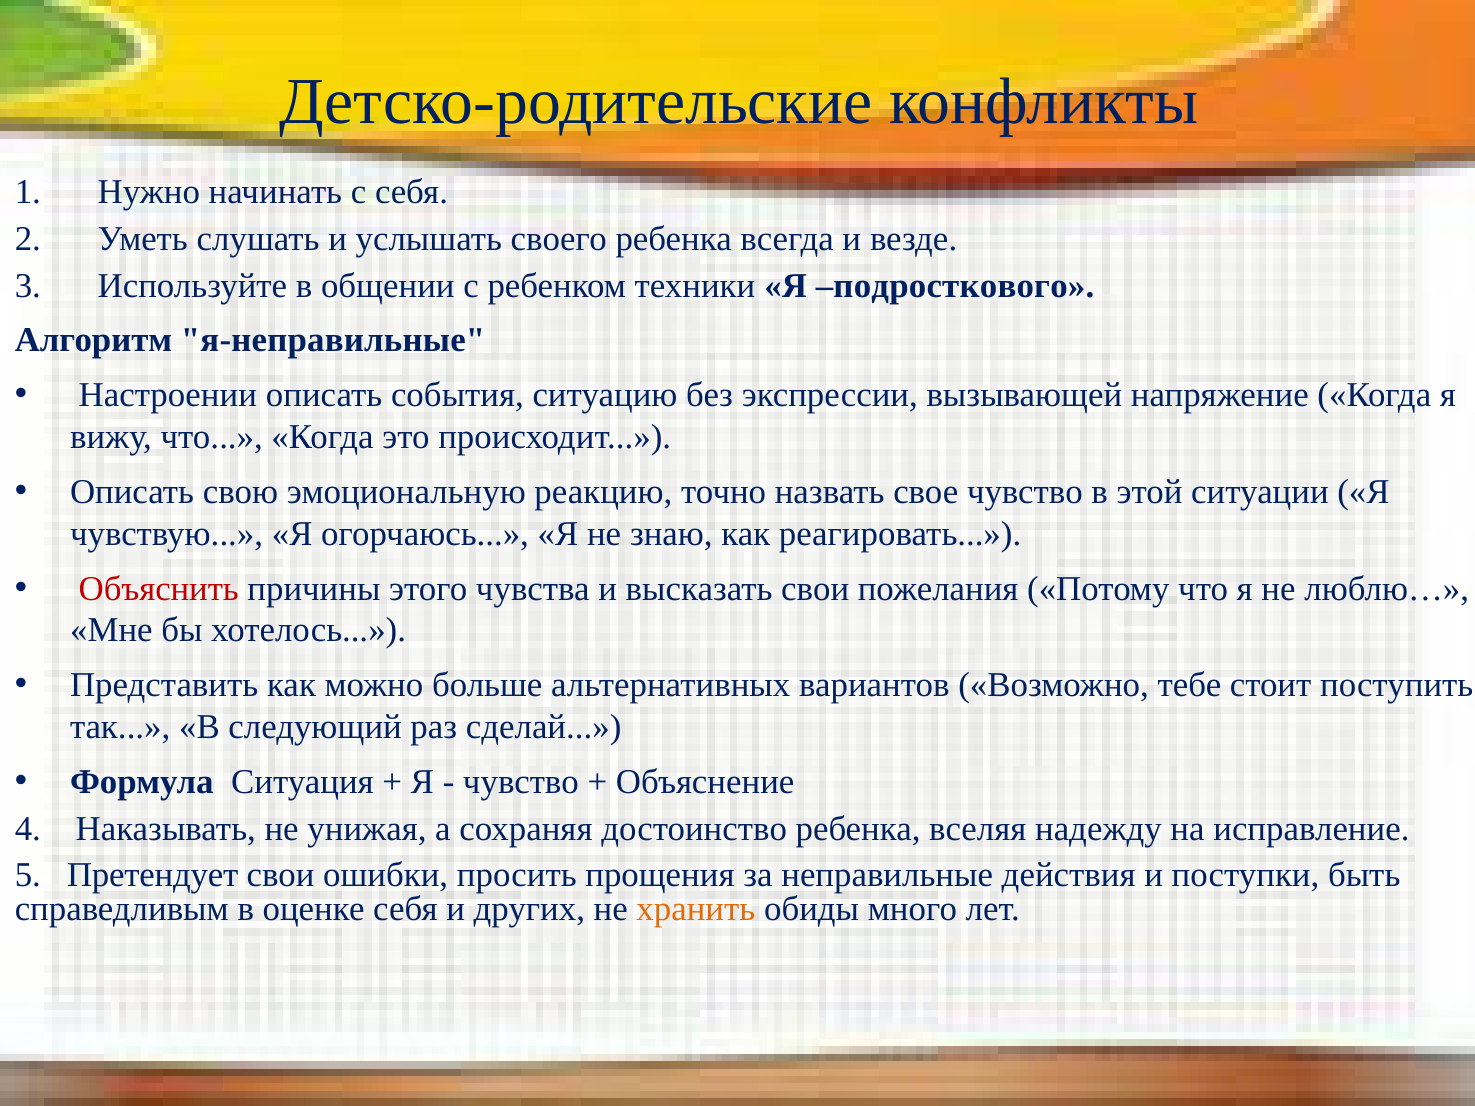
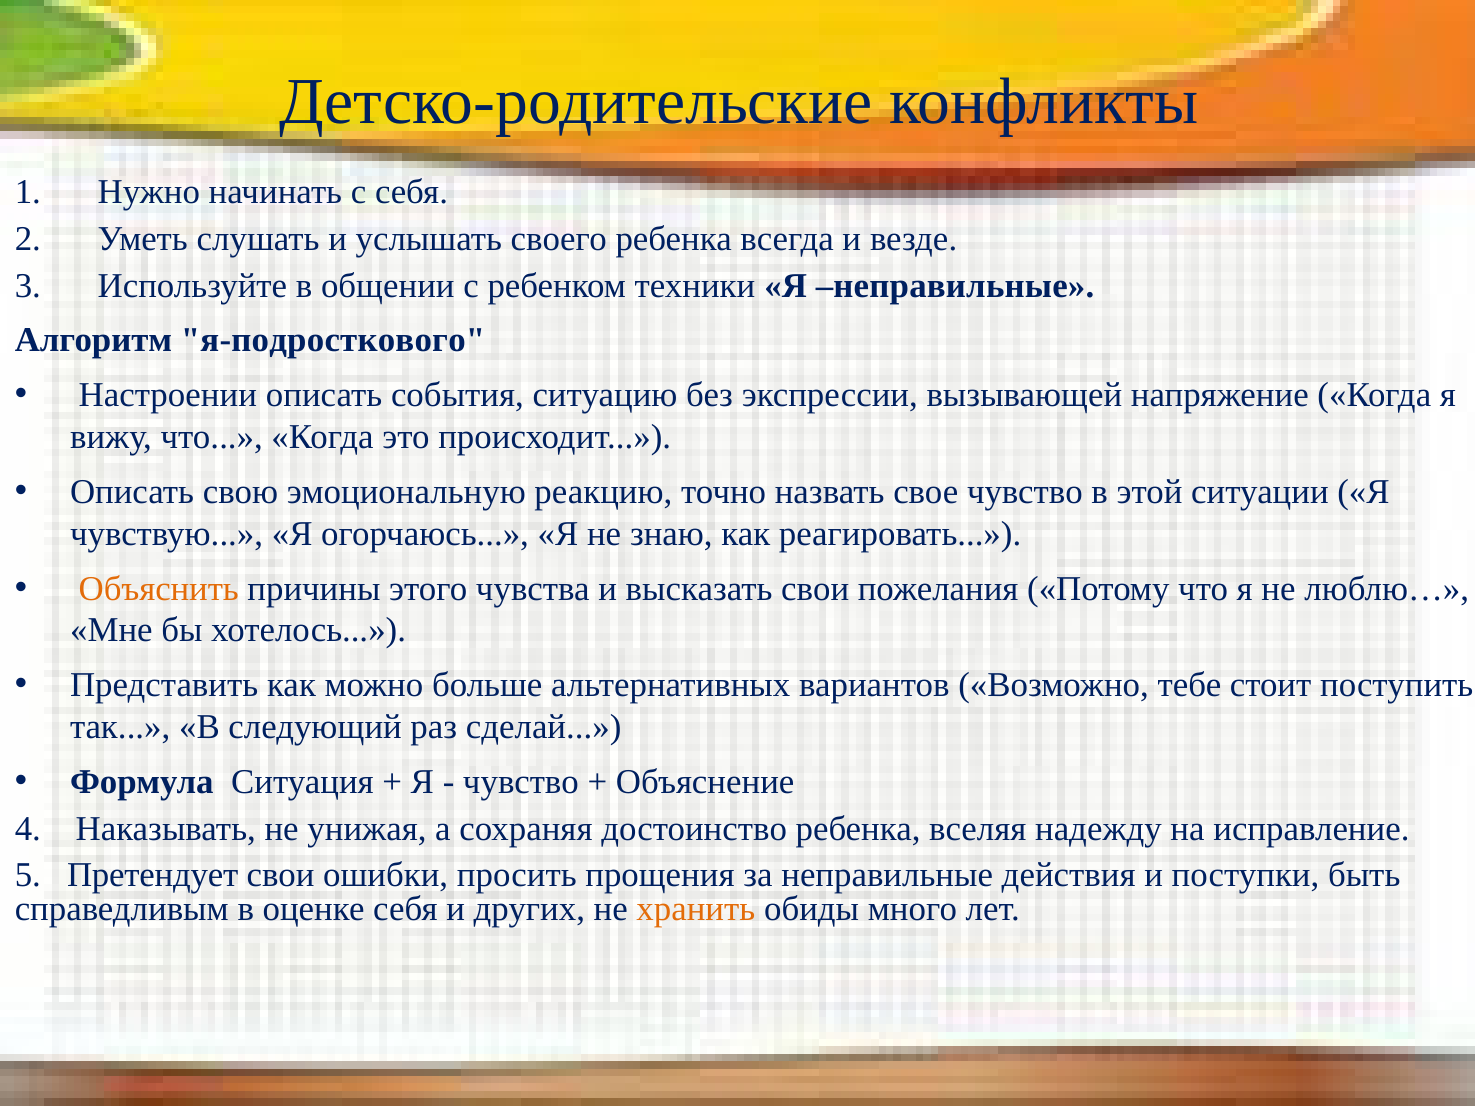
Я подросткового: подросткового -> неправильные (955, 286)
я-неправильные: я-неправильные -> я-подросткового (333, 340)
Объяснить colour: red -> orange (159, 589)
